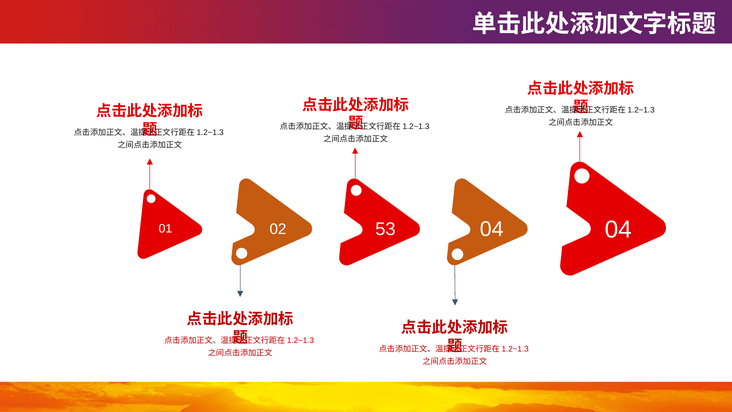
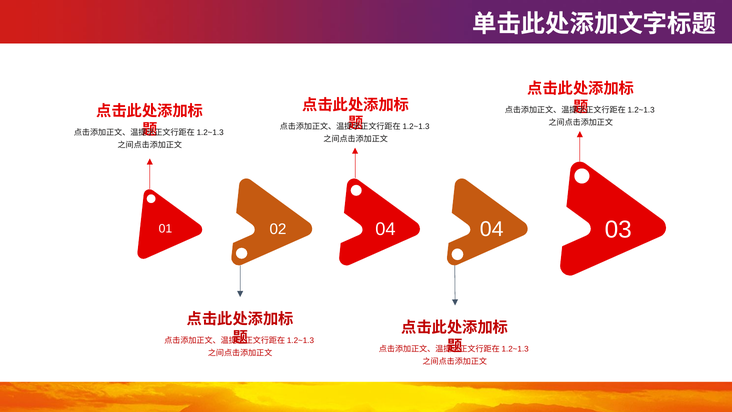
02 53: 53 -> 04 (385, 229)
04 04: 04 -> 03 (618, 229)
